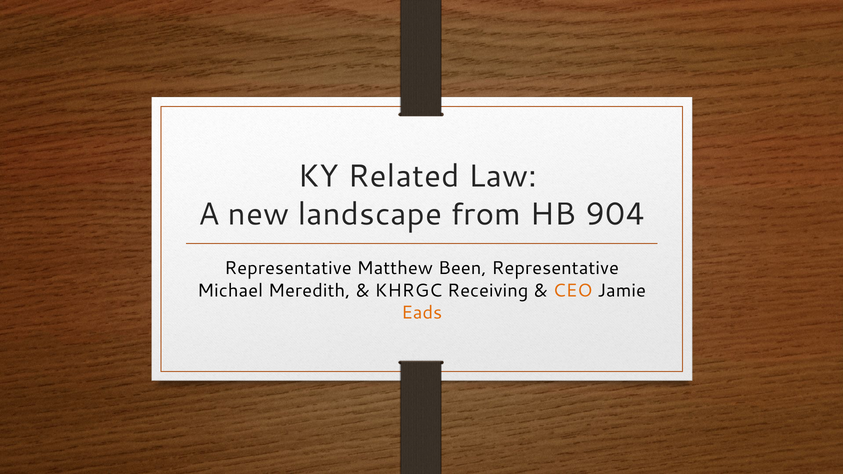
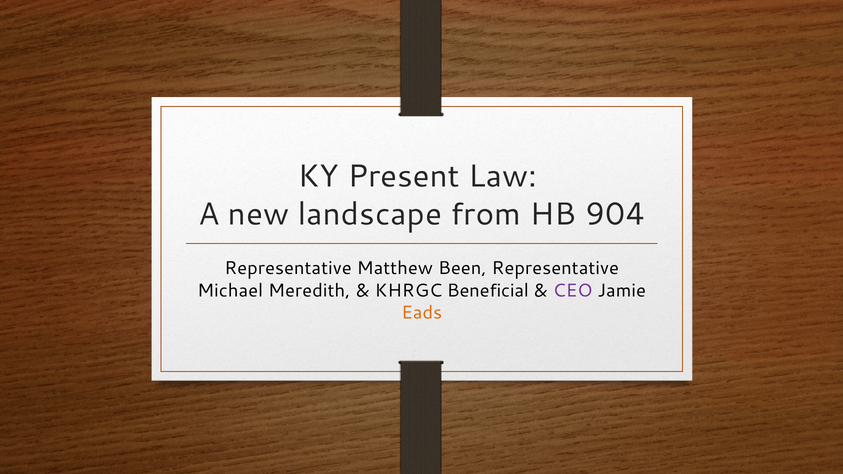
Related: Related -> Present (404, 176)
Receiving: Receiving -> Beneficial (488, 291)
CEO colour: orange -> purple (573, 291)
